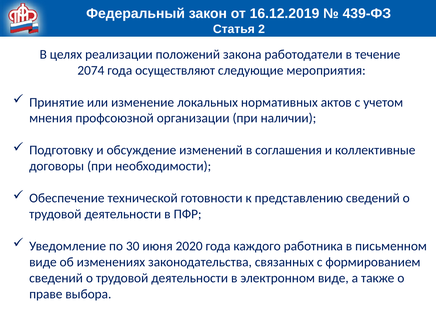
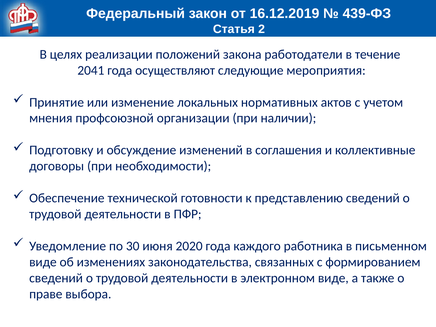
2074: 2074 -> 2041 (91, 70)
